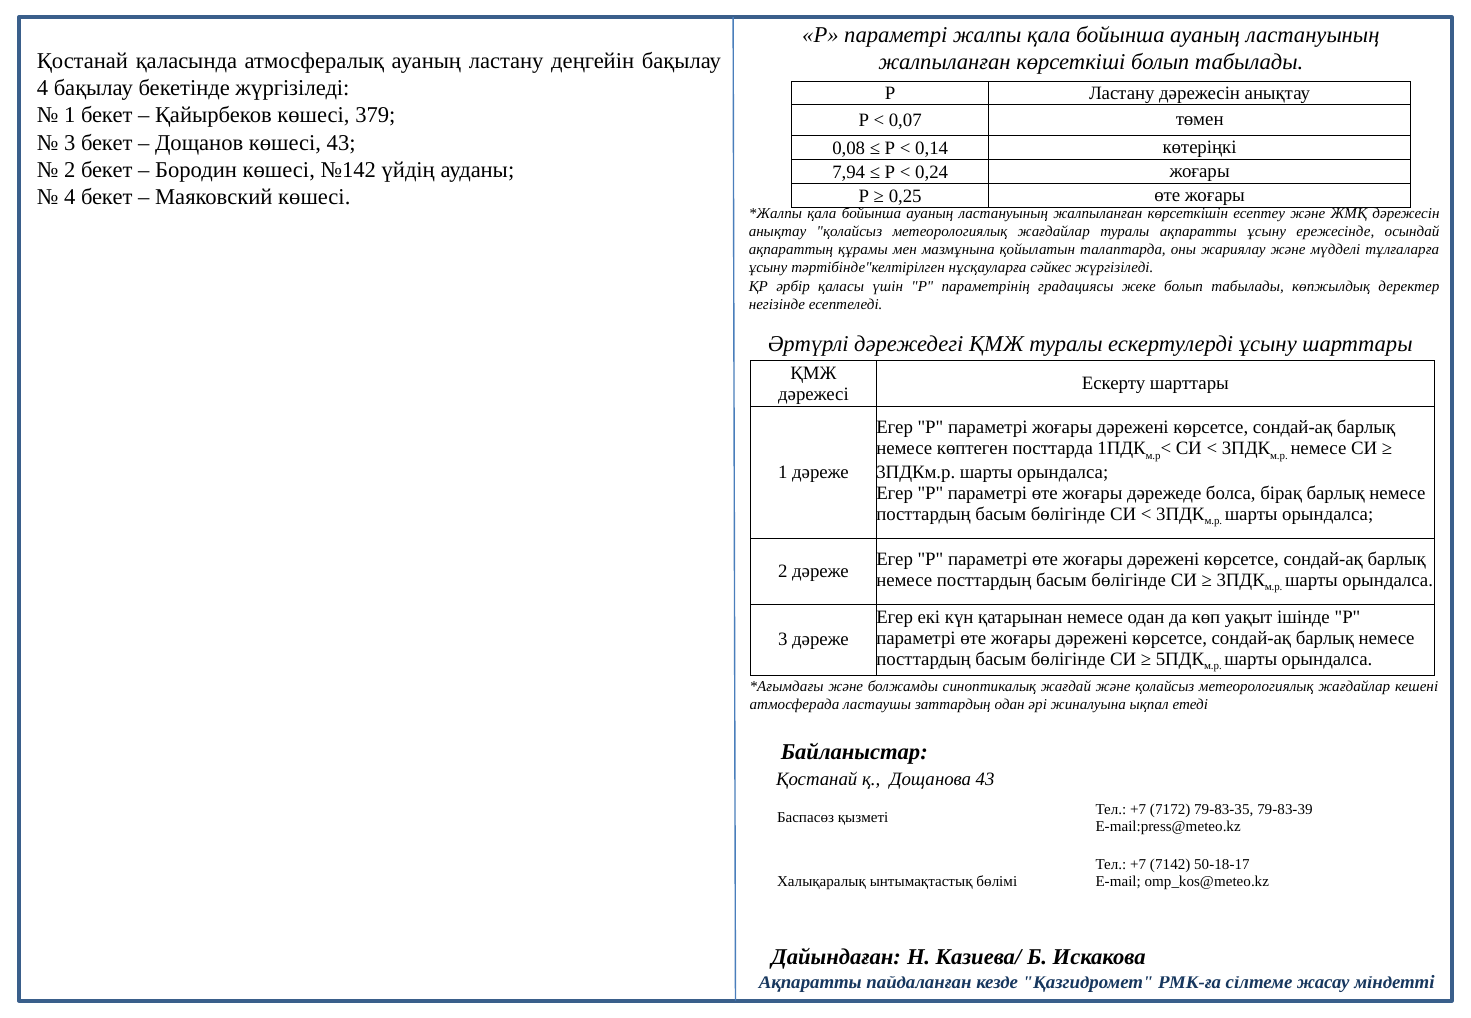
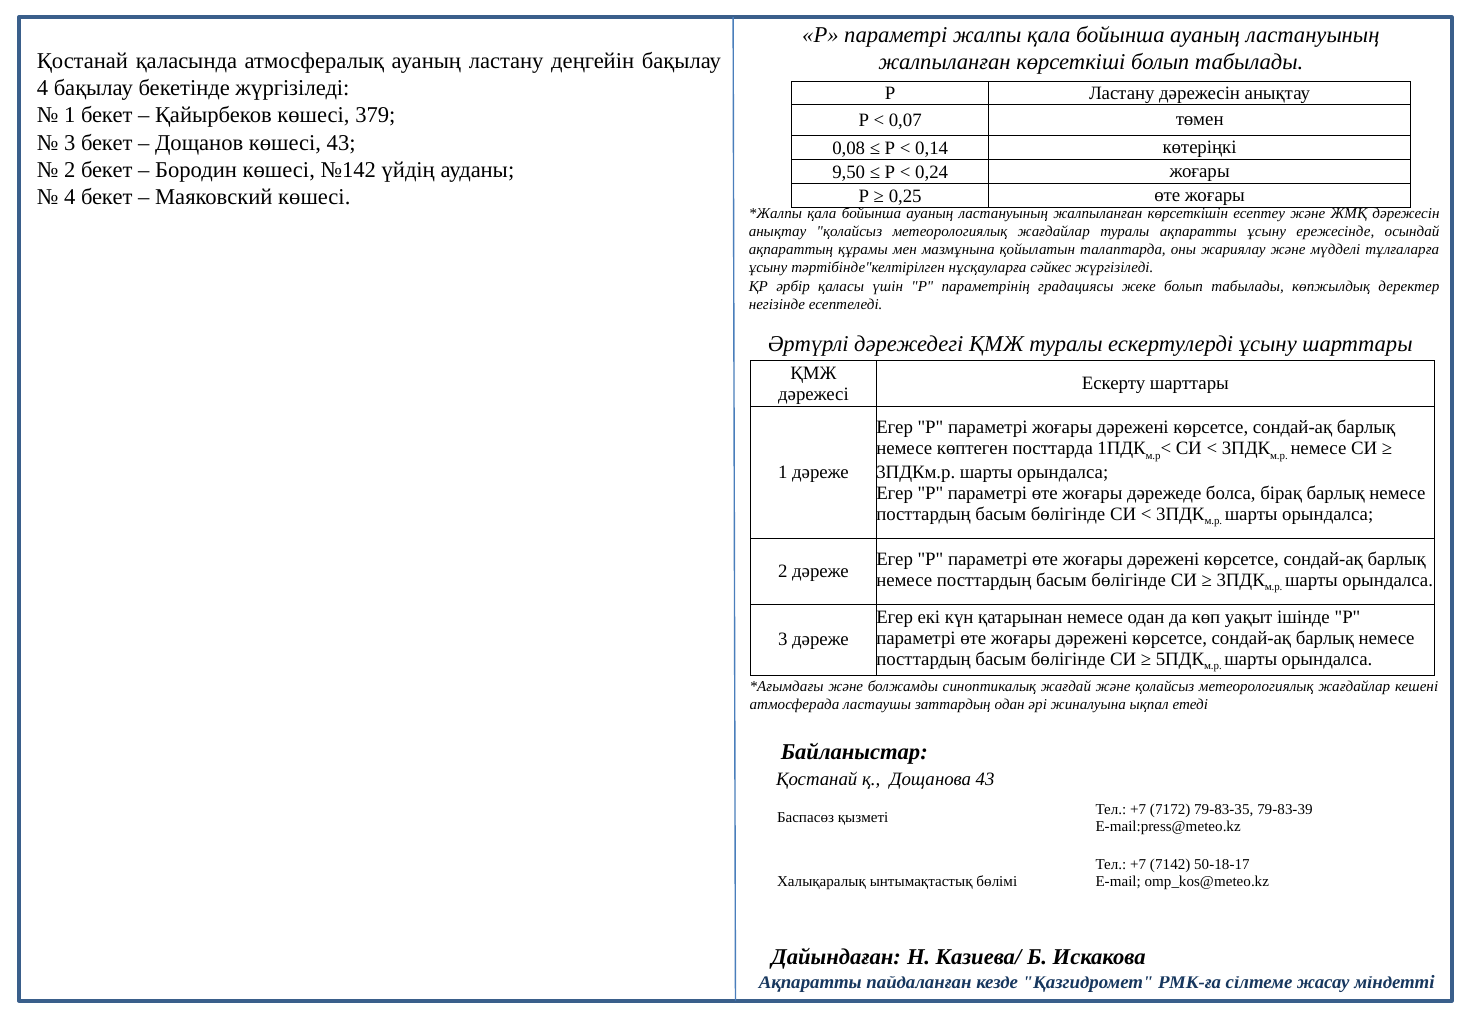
7,94: 7,94 -> 9,50 (849, 172)
